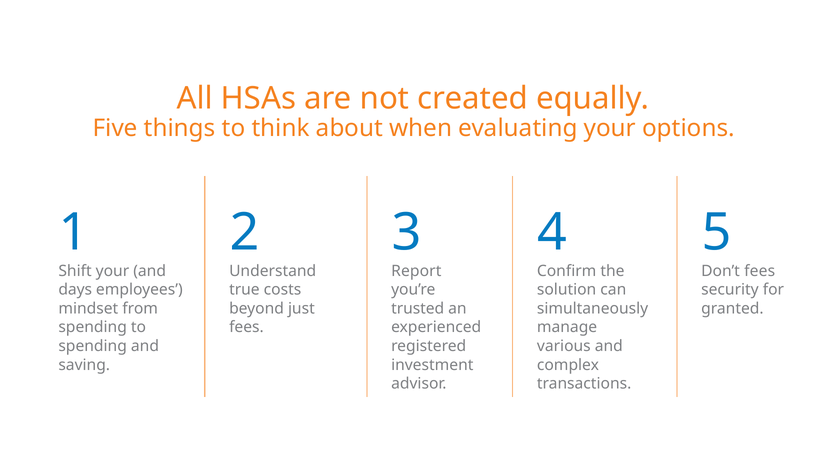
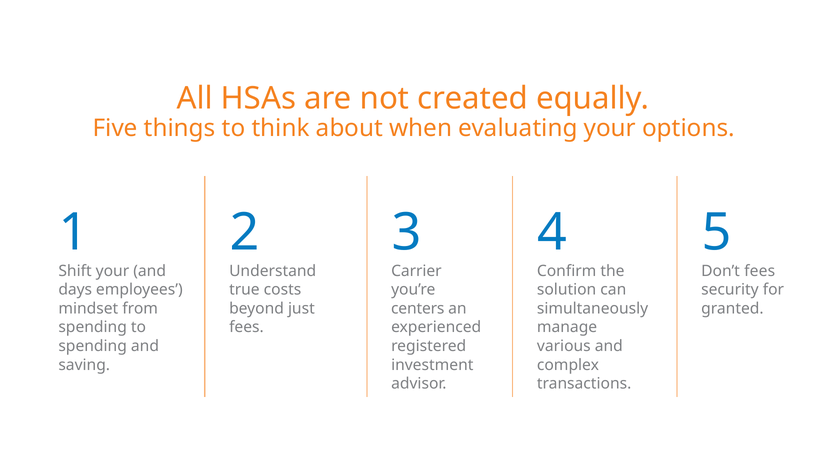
Report: Report -> Carrier (416, 271)
trusted: trusted -> centers (418, 309)
